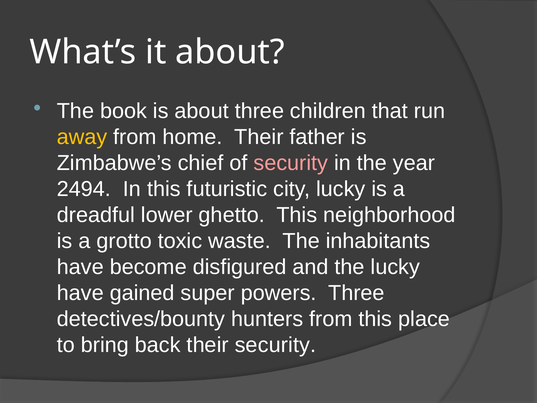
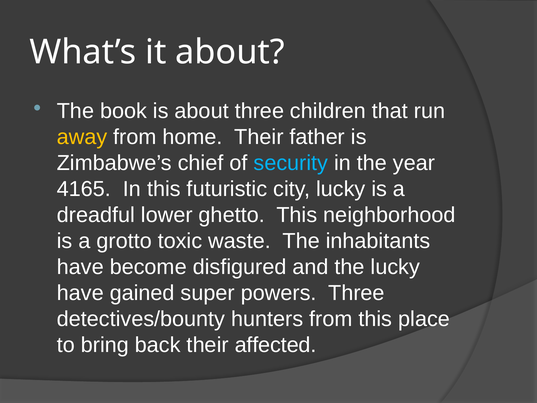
security colour: pink -> light blue (291, 163)
2494: 2494 -> 4165 (84, 189)
their security: security -> affected (276, 345)
